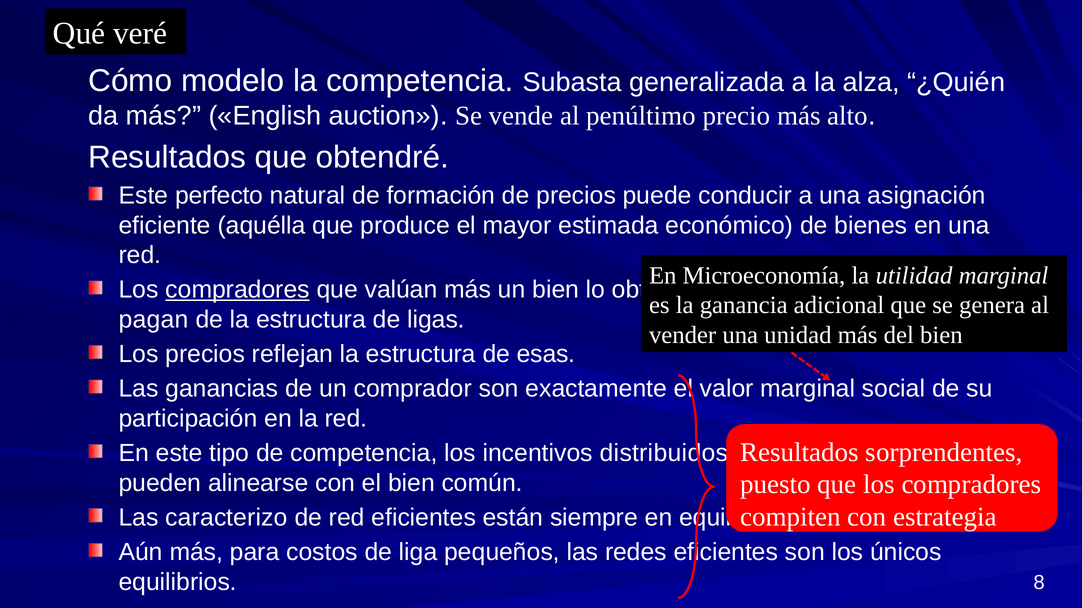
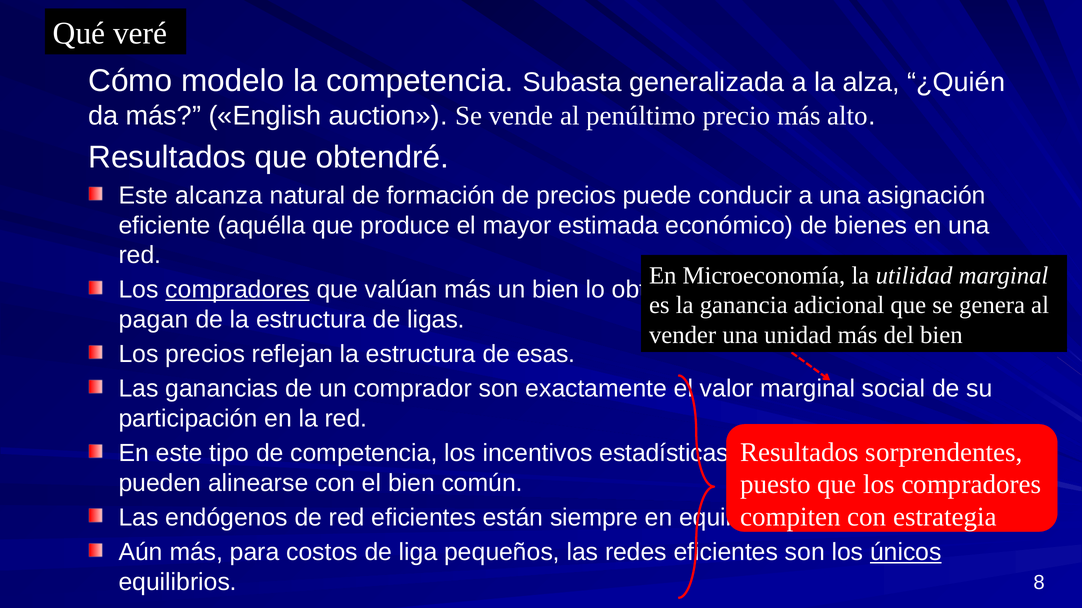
perfecto: perfecto -> alcanza (219, 196)
distribuidos: distribuidos -> estadísticas (664, 454)
caracterizo: caracterizo -> endógenos (227, 518)
únicos underline: none -> present (906, 553)
